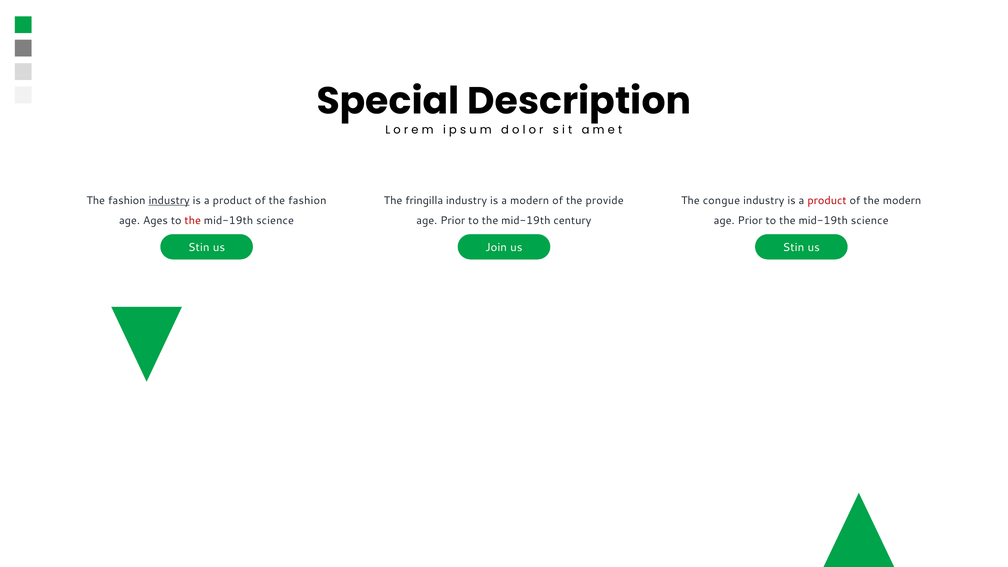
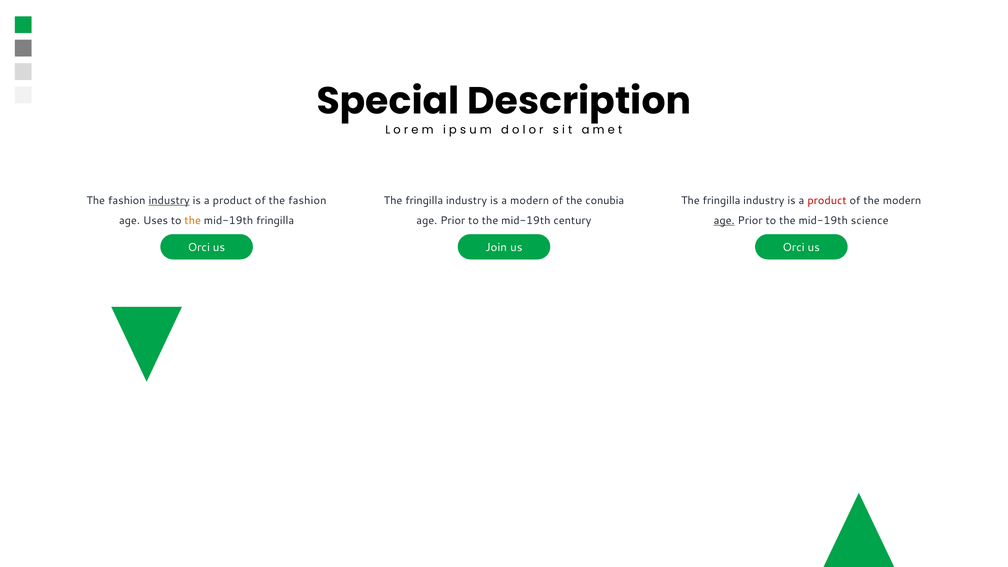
provide: provide -> conubia (605, 201)
congue: congue -> fringilla (722, 201)
Ages: Ages -> Uses (155, 220)
the colour: red -> orange (193, 220)
science: science -> fringilla (275, 220)
age underline: none -> present (724, 220)
Stin: Stin -> Orci (199, 248)
Stin: Stin -> Orci (794, 248)
